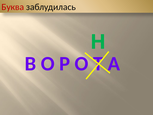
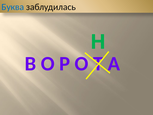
Буква colour: red -> blue (13, 7)
